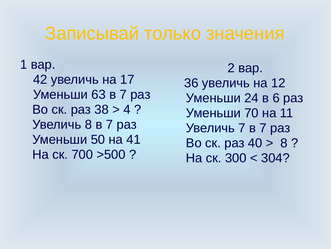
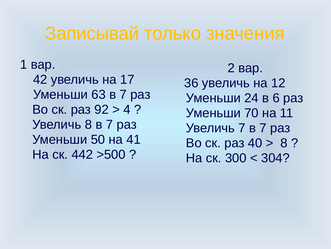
38: 38 -> 92 (102, 109)
700: 700 -> 442 (82, 154)
